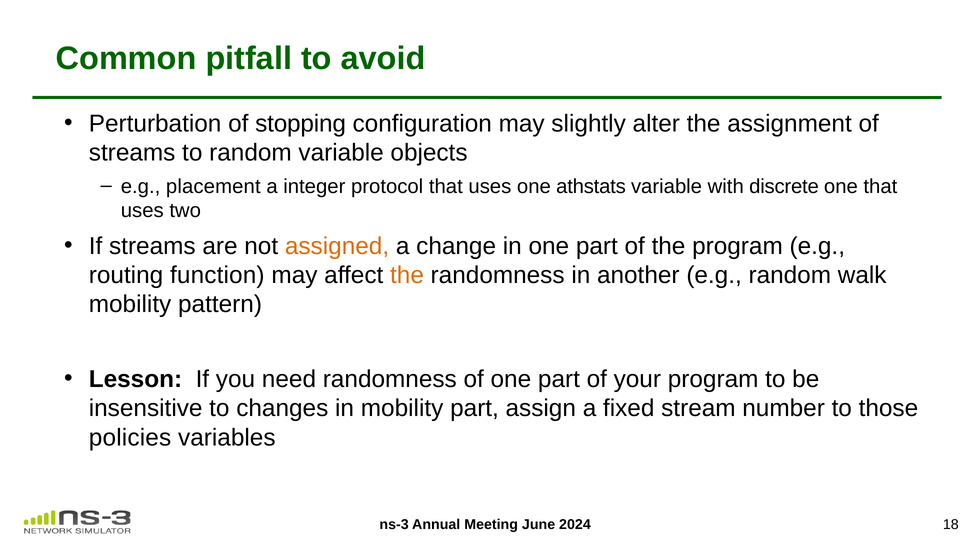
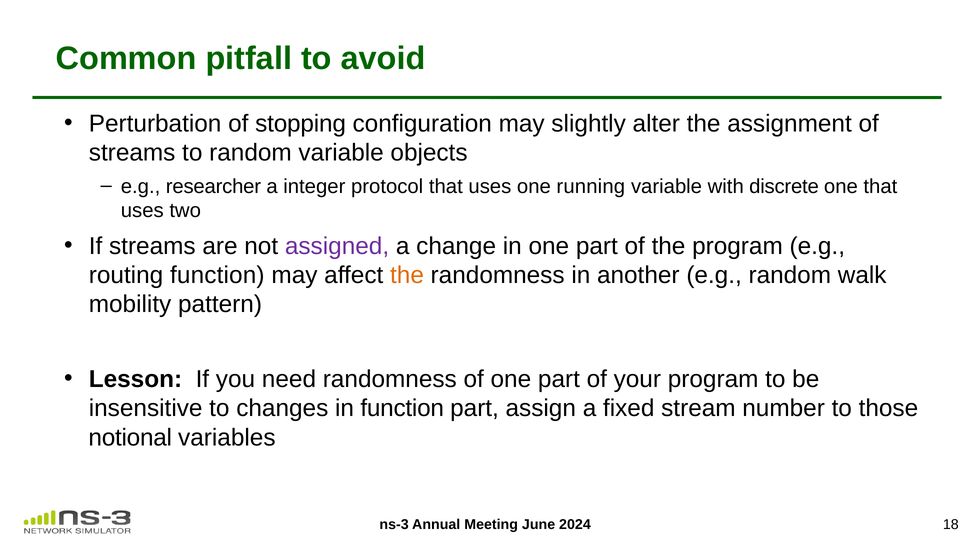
placement: placement -> researcher (213, 186)
athstats: athstats -> running (591, 186)
assigned colour: orange -> purple (337, 246)
in mobility: mobility -> function (402, 408)
policies: policies -> notional (130, 437)
